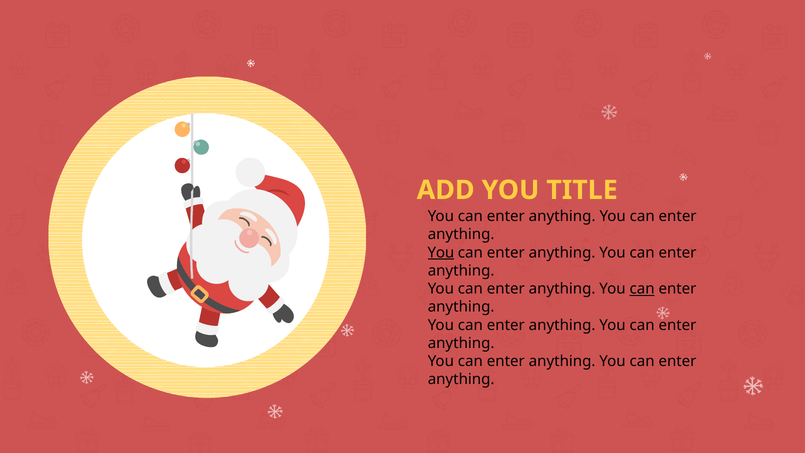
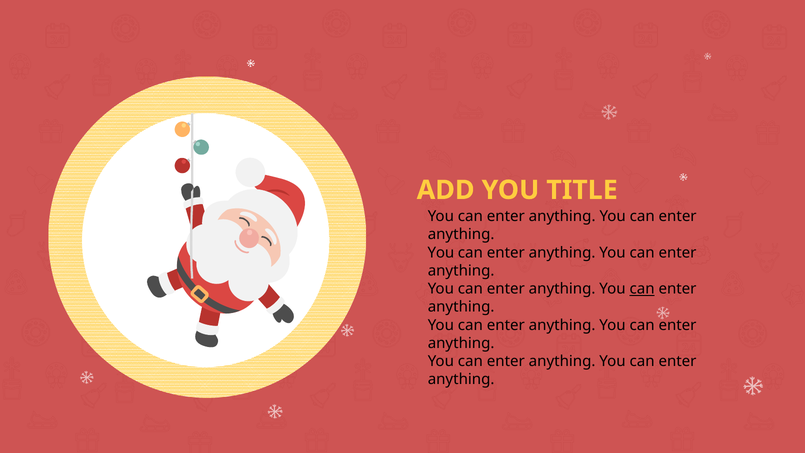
You underline: present -> none (441, 253)
